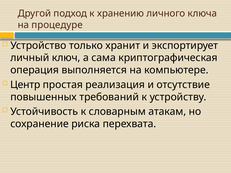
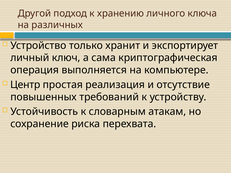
процедуре: процедуре -> различных (57, 25)
